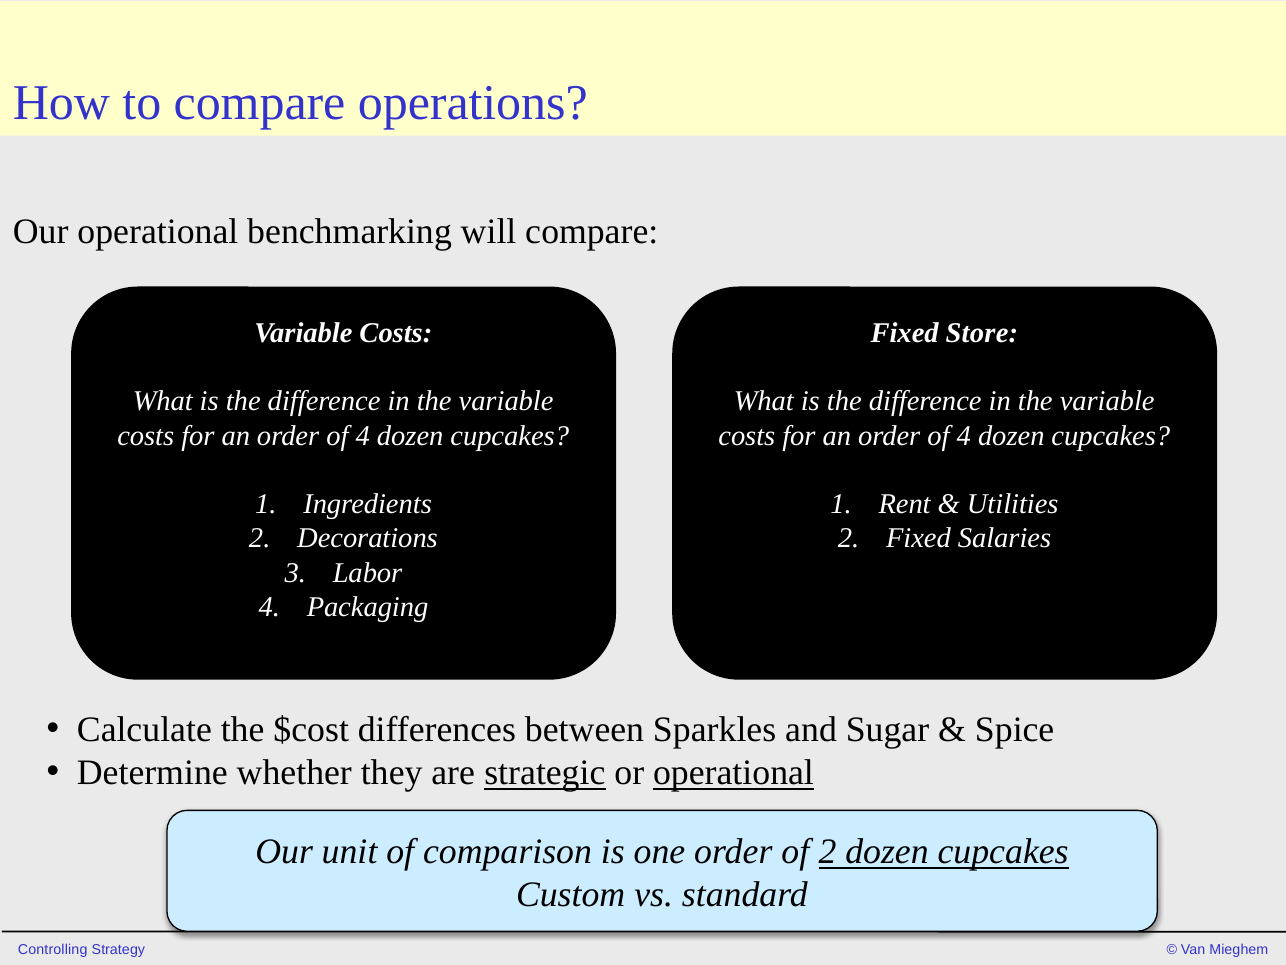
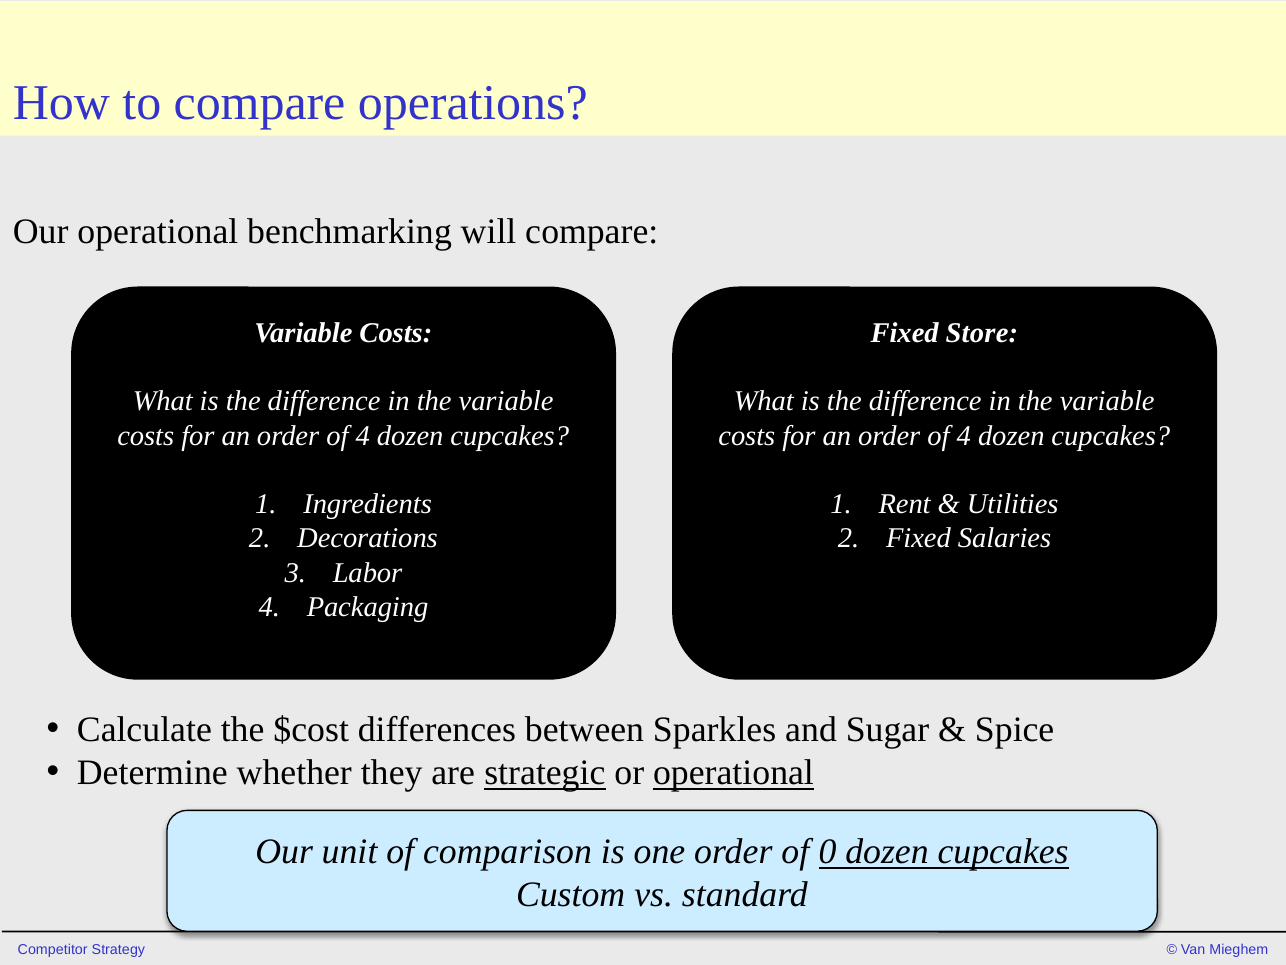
of 2: 2 -> 0 (827, 851)
Controlling: Controlling -> Competitor (53, 950)
